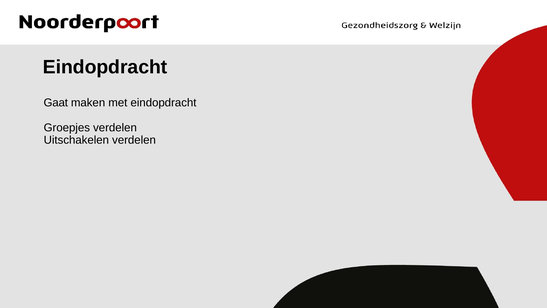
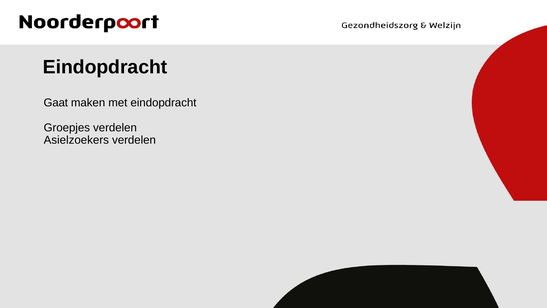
Uitschakelen: Uitschakelen -> Asielzoekers (76, 140)
